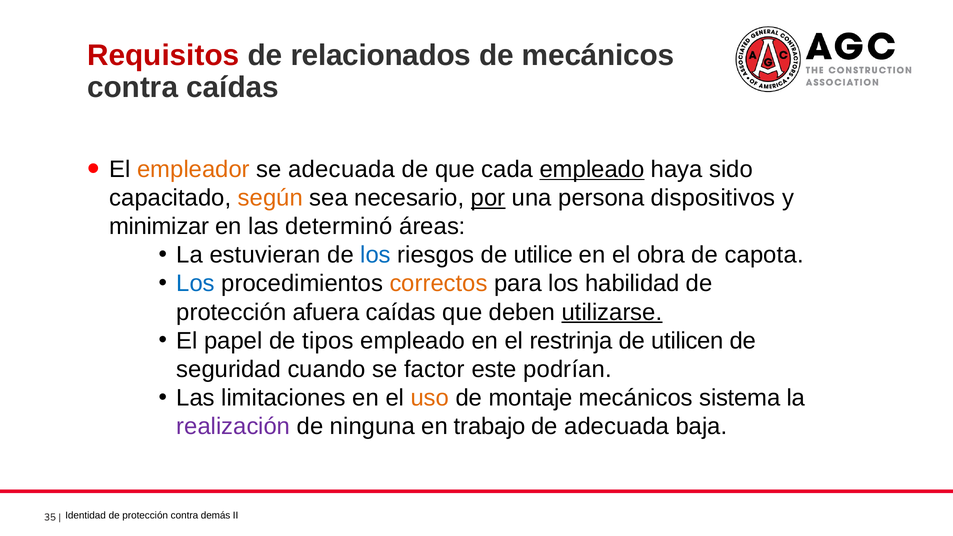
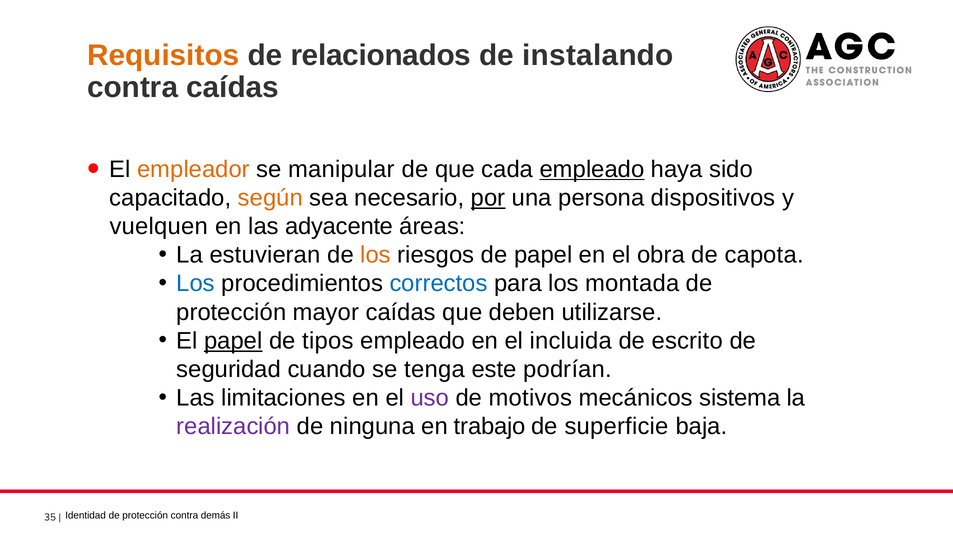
Requisitos colour: red -> orange (163, 56)
de mecánicos: mecánicos -> instalando (598, 56)
se adecuada: adecuada -> manipular (342, 169)
minimizar: minimizar -> vuelquen (159, 226)
determinó: determinó -> adyacente (339, 226)
los colour: blue -> orange (376, 255)
de utilice: utilice -> papel (543, 255)
correctos colour: orange -> blue (439, 284)
habilidad: habilidad -> montada (632, 284)
afuera: afuera -> mayor (326, 312)
utilizarse underline: present -> none (612, 312)
papel underline: none -> present (233, 341)
restrinja: restrinja -> incluida (571, 341)
utilicen: utilicen -> escrito (687, 341)
factor: factor -> tenga (434, 369)
uso colour: orange -> purple (430, 398)
montaje: montaje -> motivos (530, 398)
de adecuada: adecuada -> superficie (617, 427)
